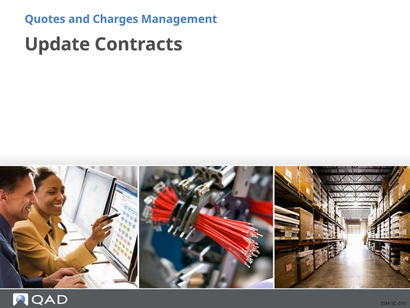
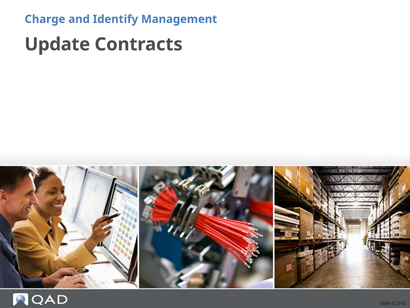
Quotes: Quotes -> Charge (45, 19)
Charges: Charges -> Identify (115, 19)
